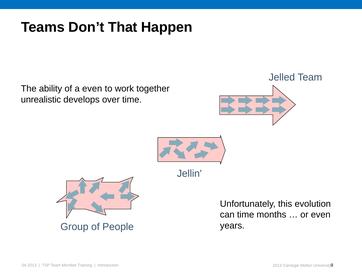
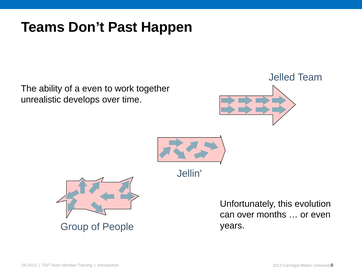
That: That -> Past (123, 27)
can time: time -> over (246, 214)
